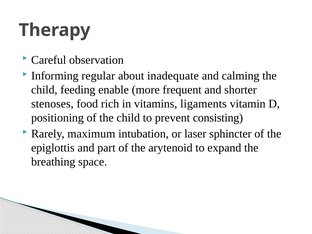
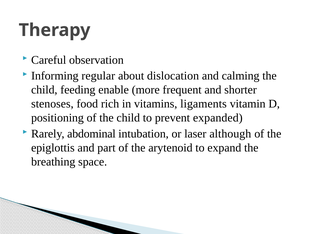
inadequate: inadequate -> dislocation (173, 76)
consisting: consisting -> expanded (218, 118)
maximum: maximum -> abdominal (91, 134)
sphincter: sphincter -> although (230, 134)
